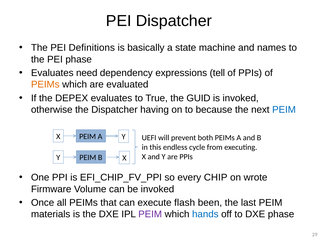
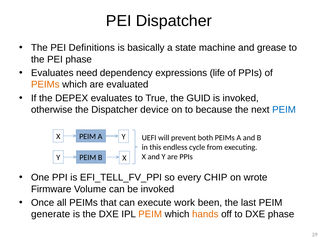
names: names -> grease (272, 48)
tell: tell -> life (217, 73)
having: having -> device (155, 110)
EFI_CHIP_FV_PPI: EFI_CHIP_FV_PPI -> EFI_TELL_FV_PPI (121, 178)
flash: flash -> work (185, 203)
materials: materials -> generate (51, 215)
PEIM colour: purple -> orange (150, 215)
hands colour: blue -> orange (205, 215)
